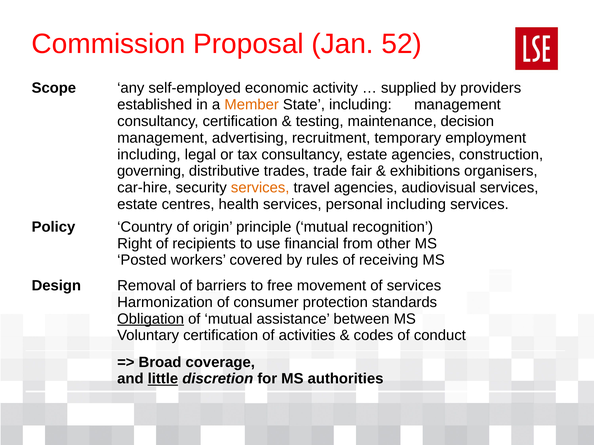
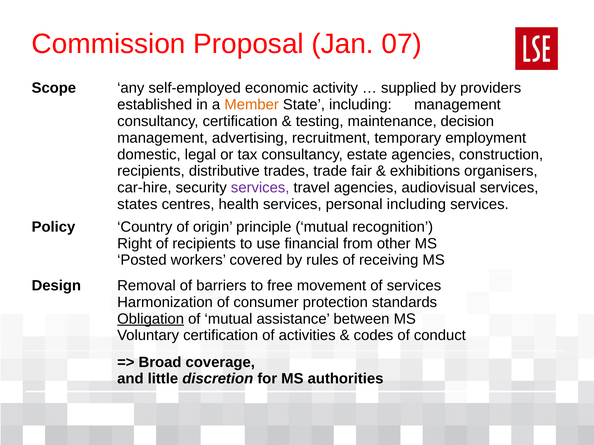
52: 52 -> 07 (402, 44)
including: including -> domestic (149, 155)
governing: governing -> recipients (151, 171)
services colour: orange -> purple (260, 188)
estate: estate -> states (137, 205)
little underline: present -> none (163, 379)
